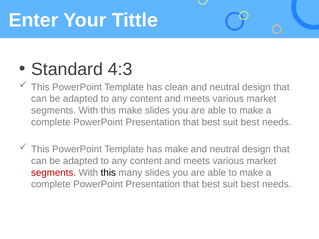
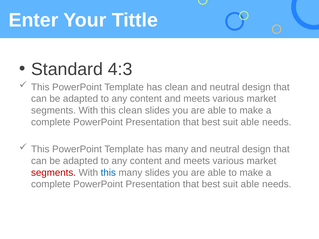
this make: make -> clean (130, 110)
best: best -> able (250, 122)
has make: make -> many (177, 149)
this colour: black -> blue (108, 173)
best: best -> able (250, 184)
